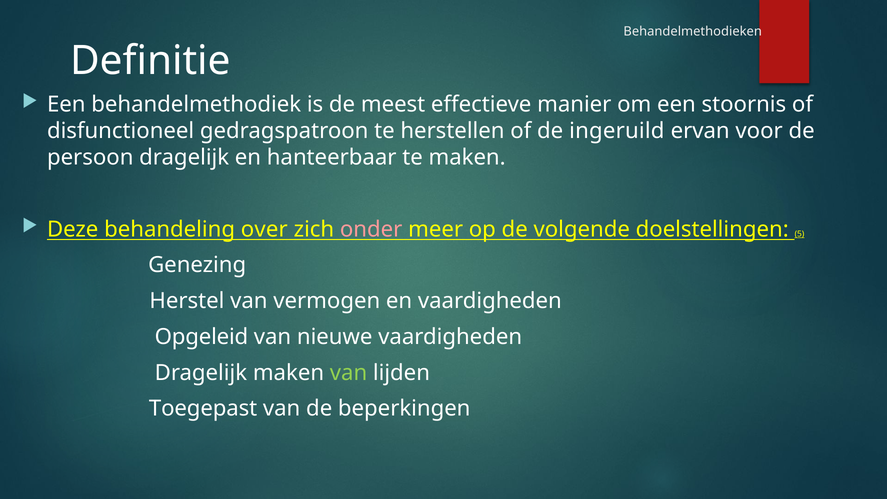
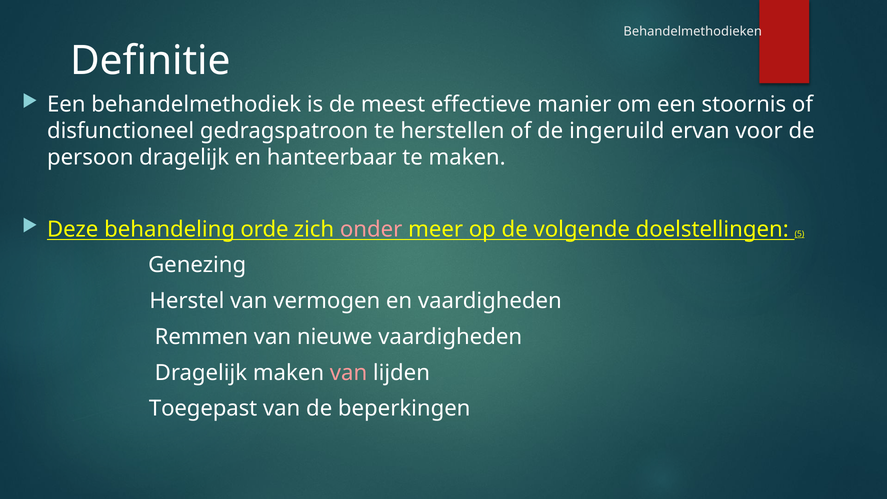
over: over -> orde (264, 229)
Opgeleid: Opgeleid -> Remmen (201, 337)
van colour: light green -> pink (349, 373)
